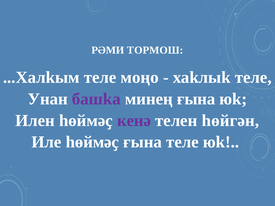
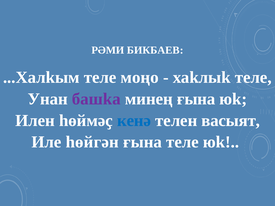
ТОРМОШ: ТОРМОШ -> БИКБАЕВ (155, 50)
кенә colour: purple -> blue (134, 121)
һөйгән: һөйгән -> васыят (231, 121)
Иле һөймәҫ: һөймәҫ -> һөйгән (92, 142)
